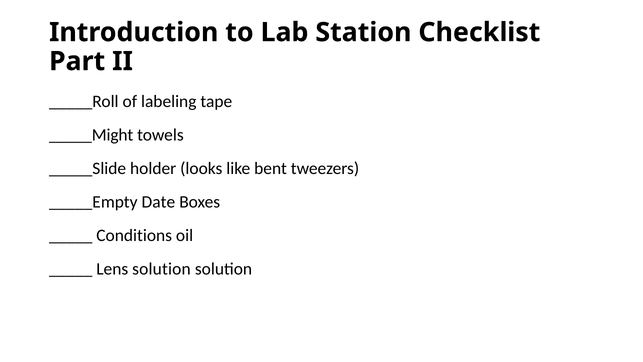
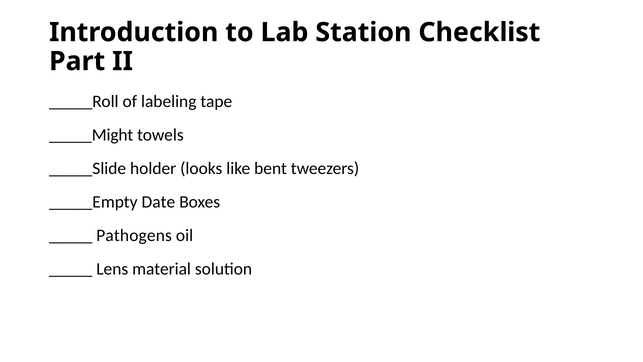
Conditions: Conditions -> Pathogens (134, 235)
Lens solution: solution -> material (162, 269)
